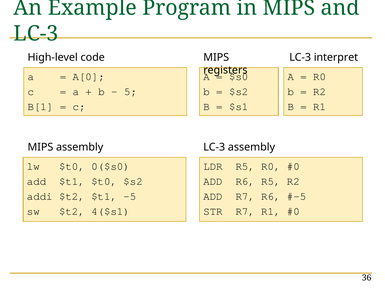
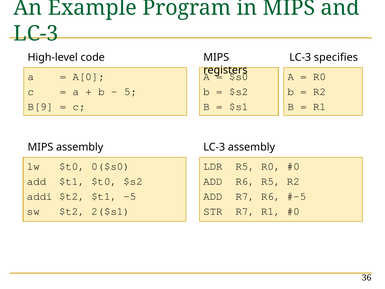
interpret: interpret -> specifies (336, 57)
B[1: B[1 -> B[9 (40, 106)
4($s1: 4($s1 -> 2($s1 (111, 211)
